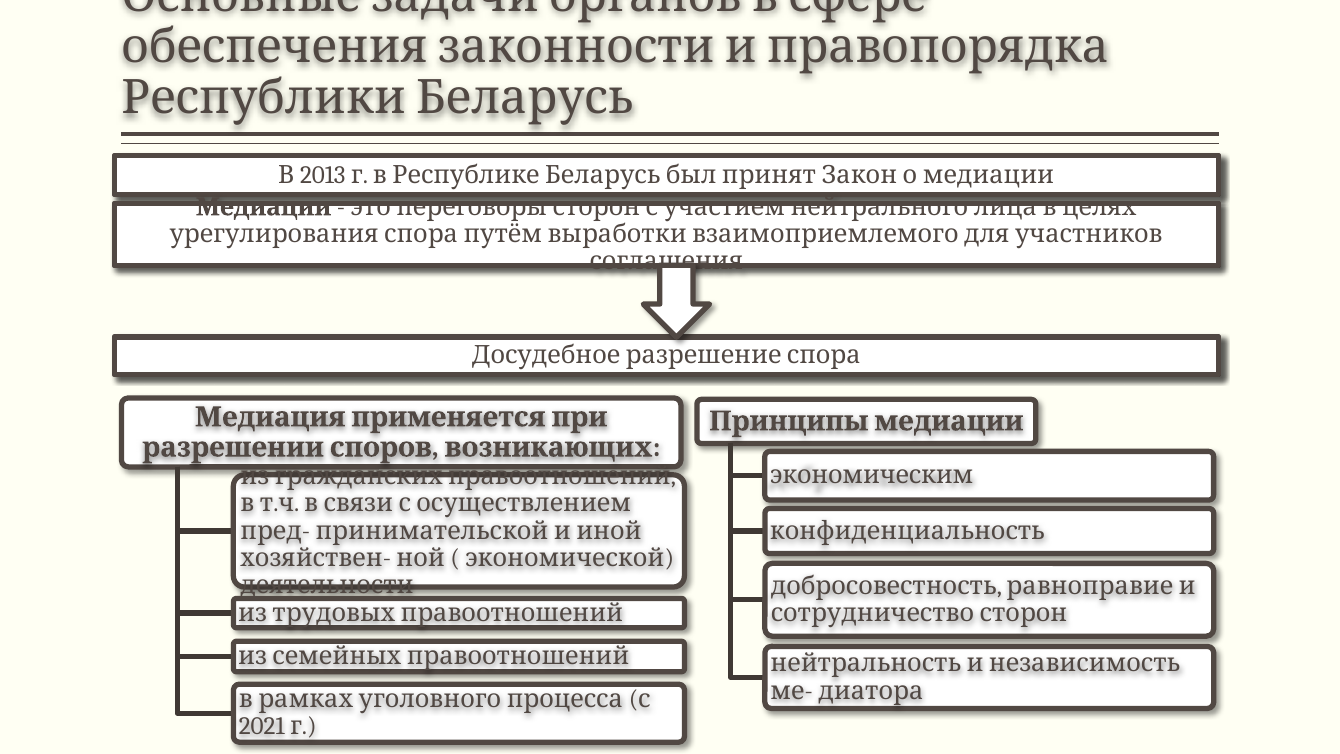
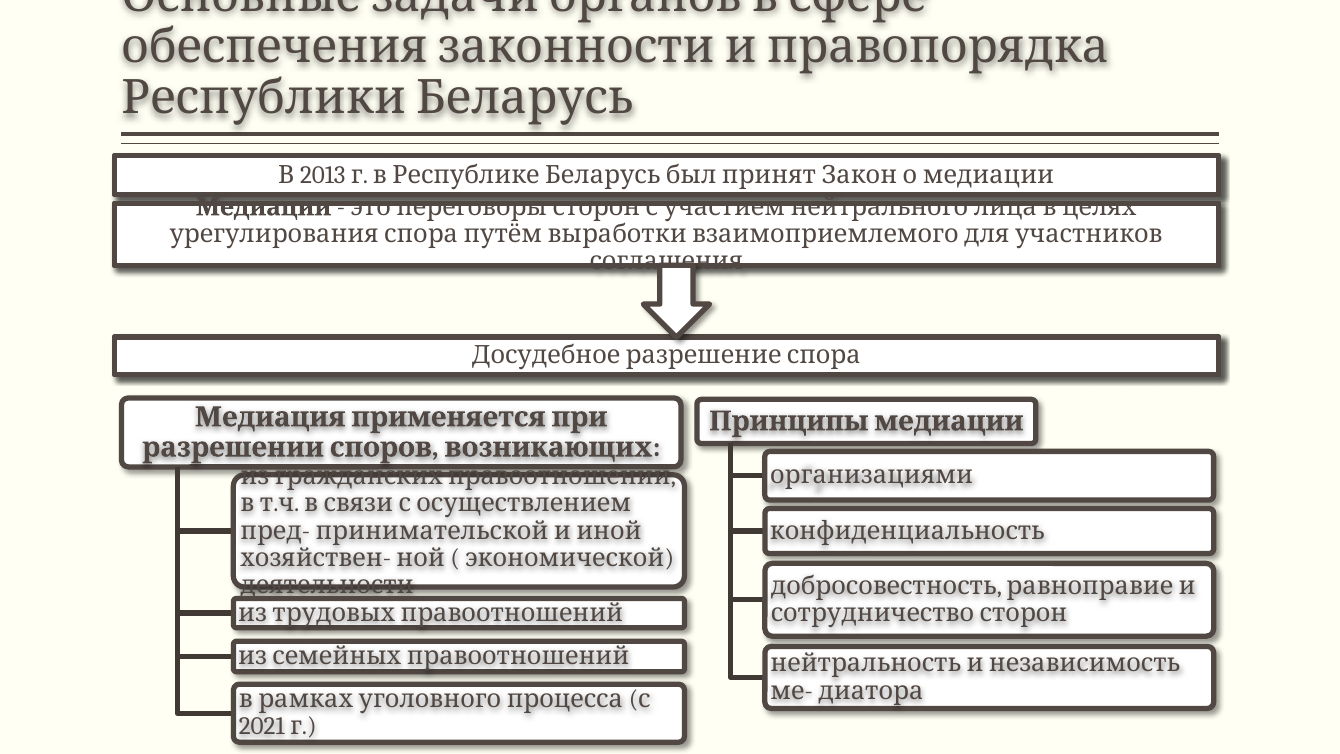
экономическим: экономическим -> организациями (872, 475)
